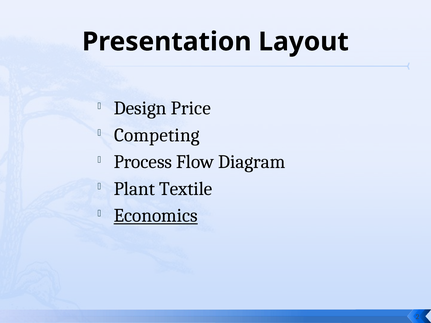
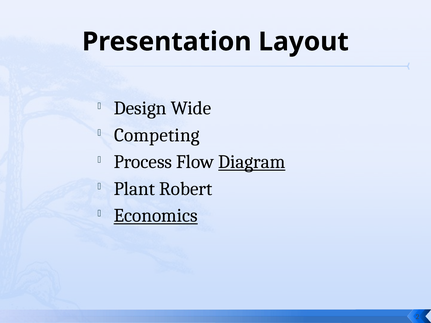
Price: Price -> Wide (191, 108)
Diagram underline: none -> present (252, 162)
Textile: Textile -> Robert (186, 189)
